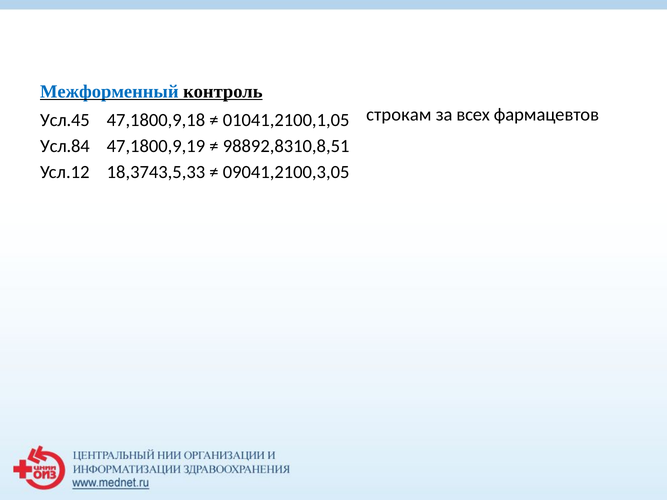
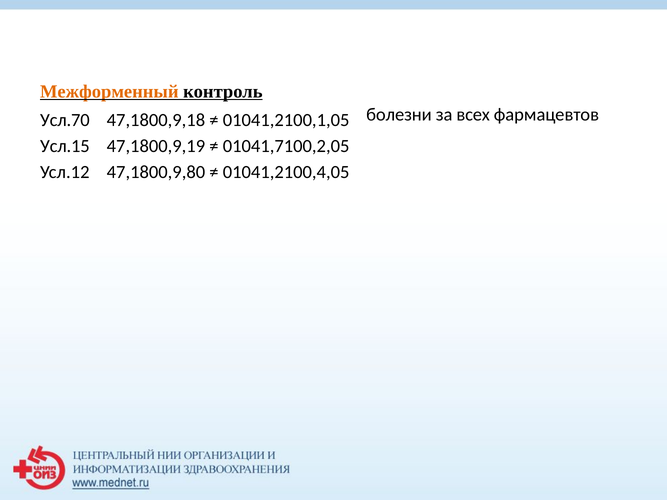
Межформенный colour: blue -> orange (109, 91)
строкам: строкам -> болезни (399, 115)
Усл.45: Усл.45 -> Усл.70 (65, 120)
Усл.84: Усл.84 -> Усл.15 (65, 146)
98892,8310,8,51: 98892,8310,8,51 -> 01041,7100,2,05 (286, 146)
18,3743,5,33: 18,3743,5,33 -> 47,1800,9,80 (156, 172)
09041,2100,3,05: 09041,2100,3,05 -> 01041,2100,4,05 (286, 172)
